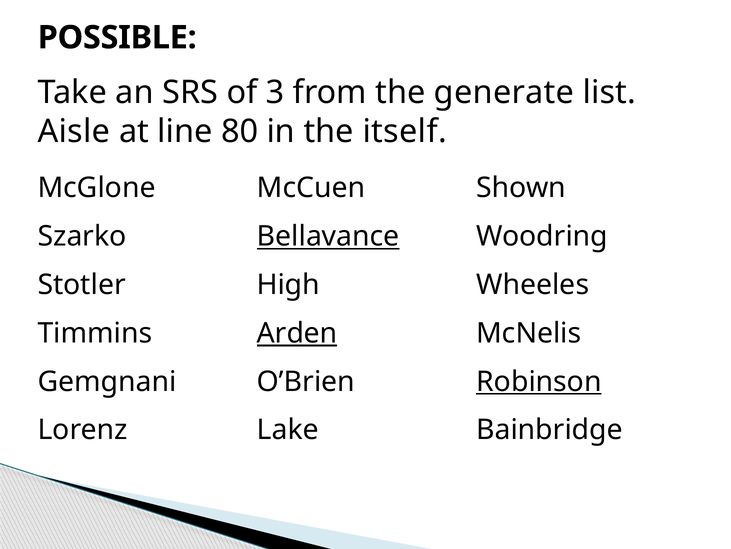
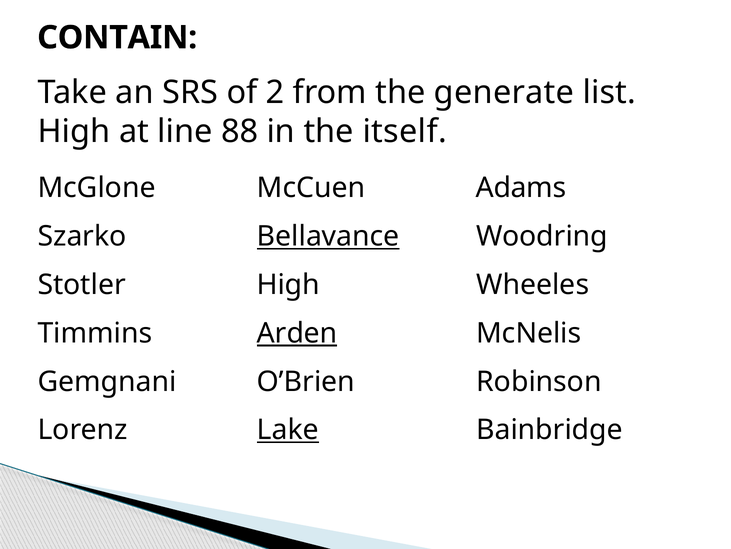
POSSIBLE: POSSIBLE -> CONTAIN (117, 38)
3: 3 -> 2 (275, 92)
Aisle: Aisle -> High (74, 131)
80: 80 -> 88 (240, 131)
Shown: Shown -> Adams (521, 188)
Robinson underline: present -> none (539, 381)
Lake underline: none -> present (288, 429)
